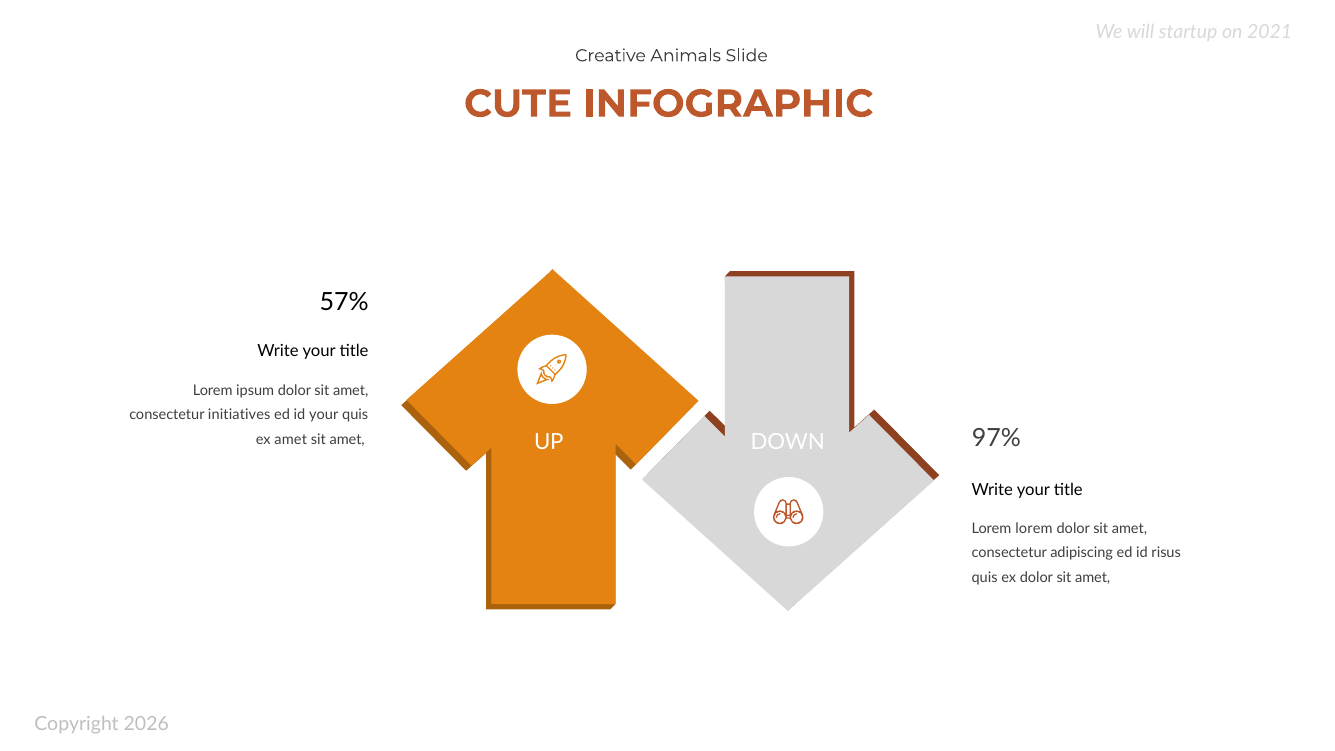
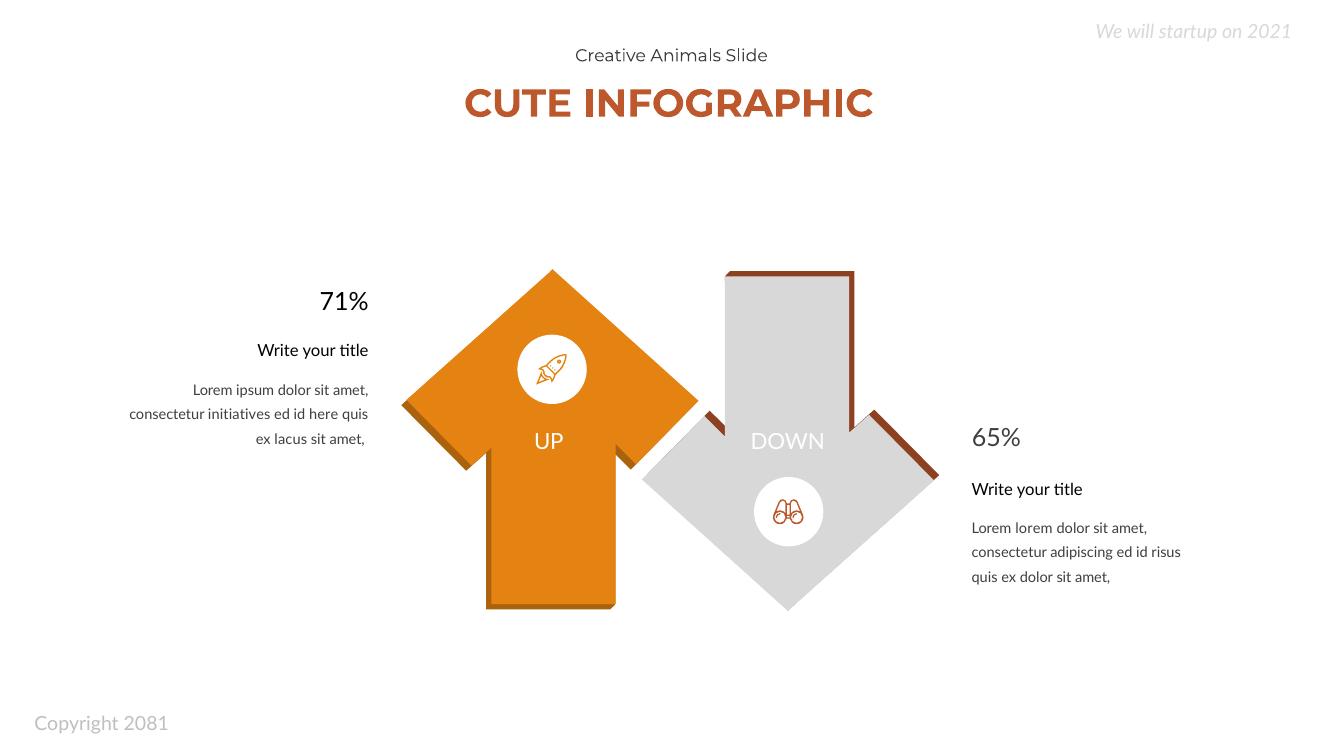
57%: 57% -> 71% (344, 302)
id your: your -> here (324, 415)
97%: 97% -> 65% (996, 438)
ex amet: amet -> lacus (291, 439)
2026: 2026 -> 2081 (146, 724)
